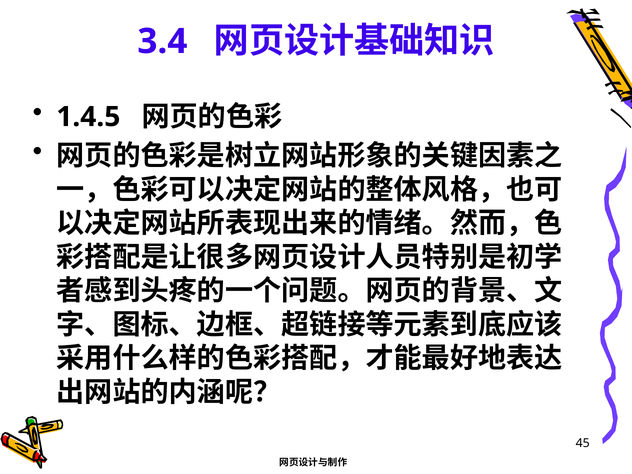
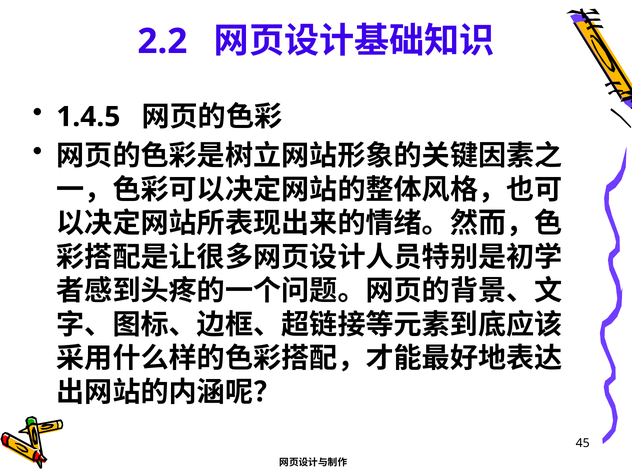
3.4: 3.4 -> 2.2 (162, 41)
